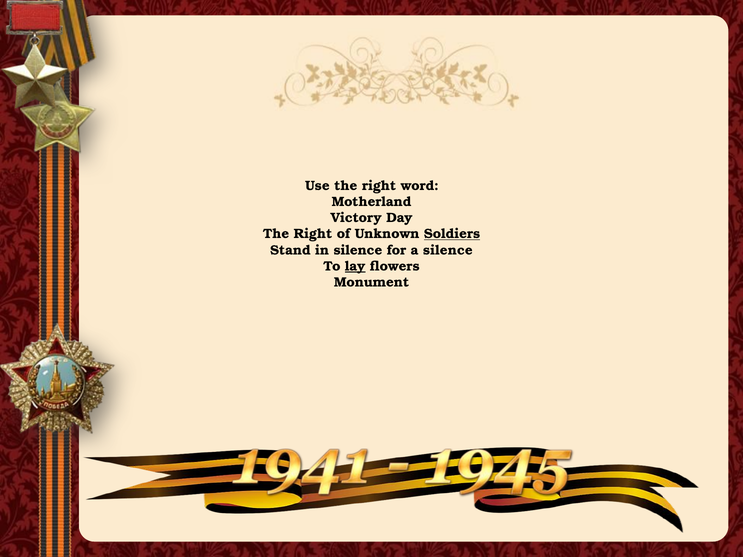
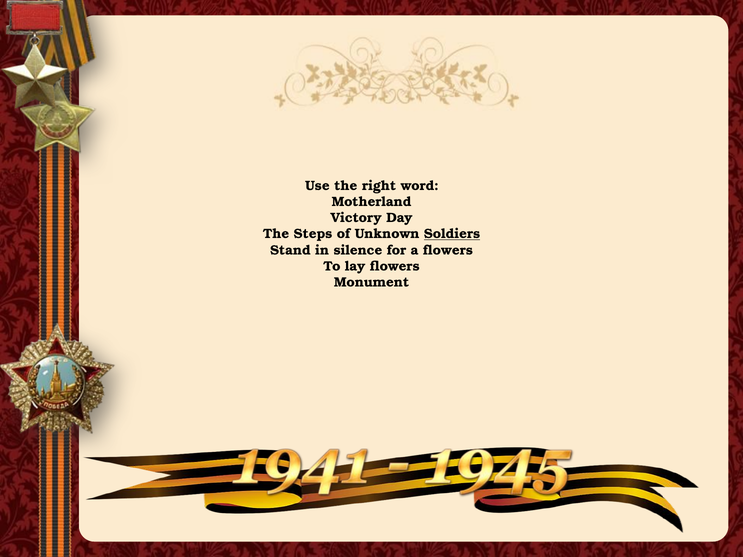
Right: Right -> Steps (313, 234)
a silence: silence -> flowers (448, 250)
lay underline: present -> none (355, 266)
